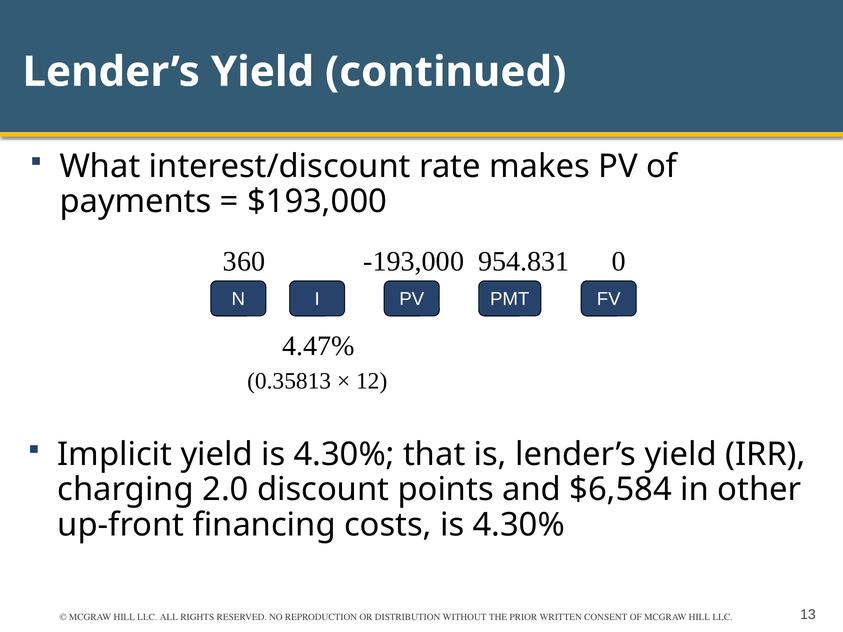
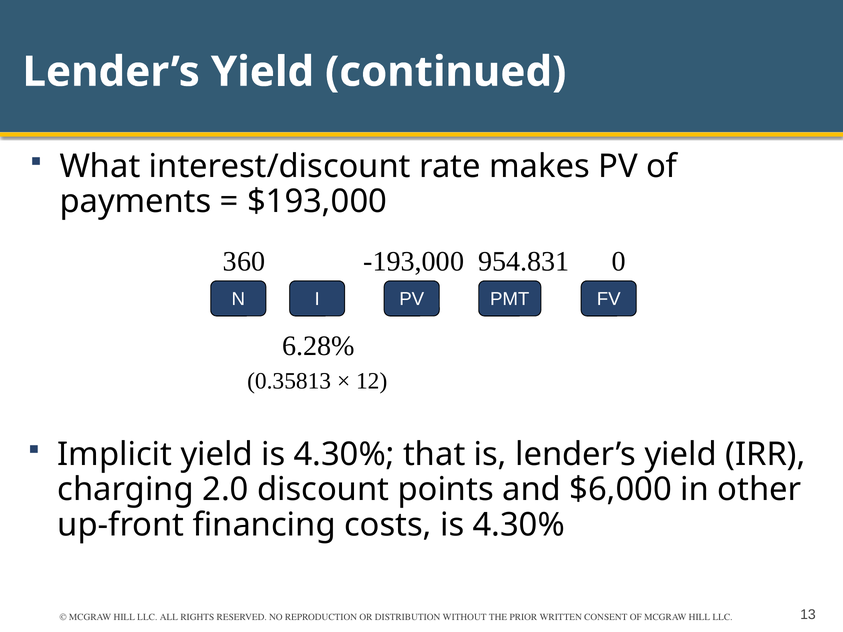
4.47%: 4.47% -> 6.28% (319, 346)
$6,584: $6,584 -> $6,000 (621, 490)
